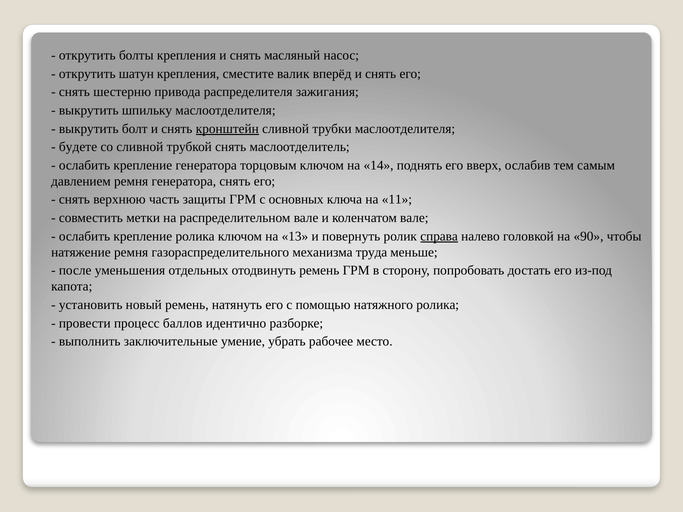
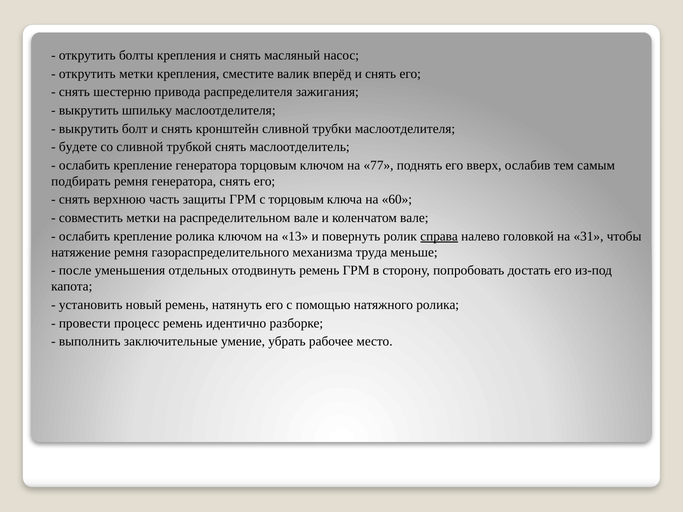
открутить шатун: шатун -> метки (136, 74)
кронштейн underline: present -> none (227, 129)
14: 14 -> 77 (379, 165)
давлением: давлением -> подбирать (81, 181)
с основных: основных -> торцовым (296, 200)
11: 11 -> 60 (397, 200)
90: 90 -> 31 (588, 236)
процесс баллов: баллов -> ремень (183, 323)
